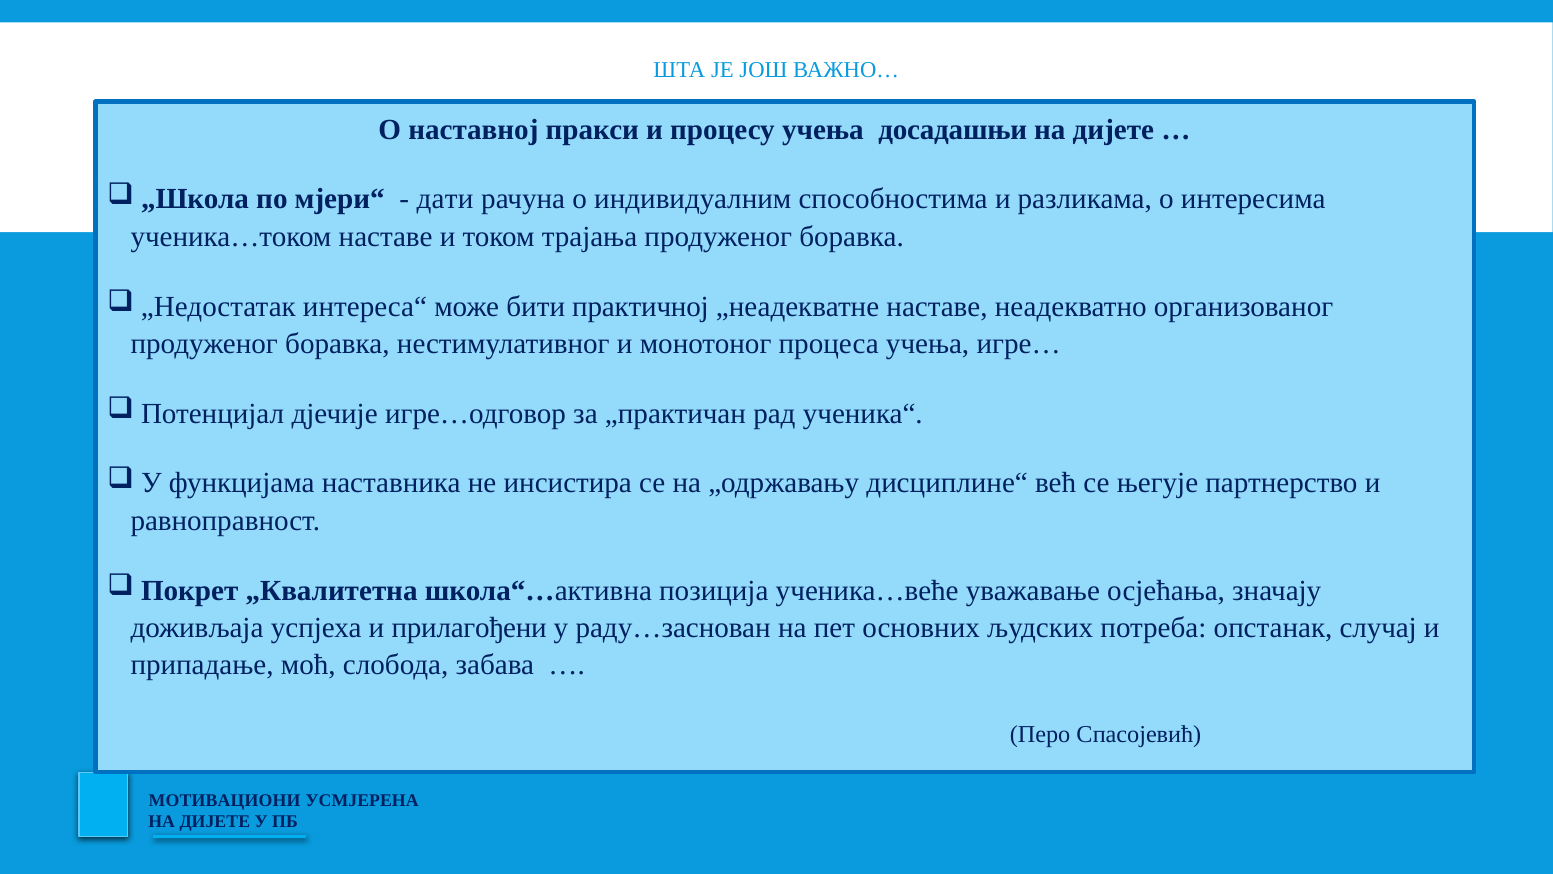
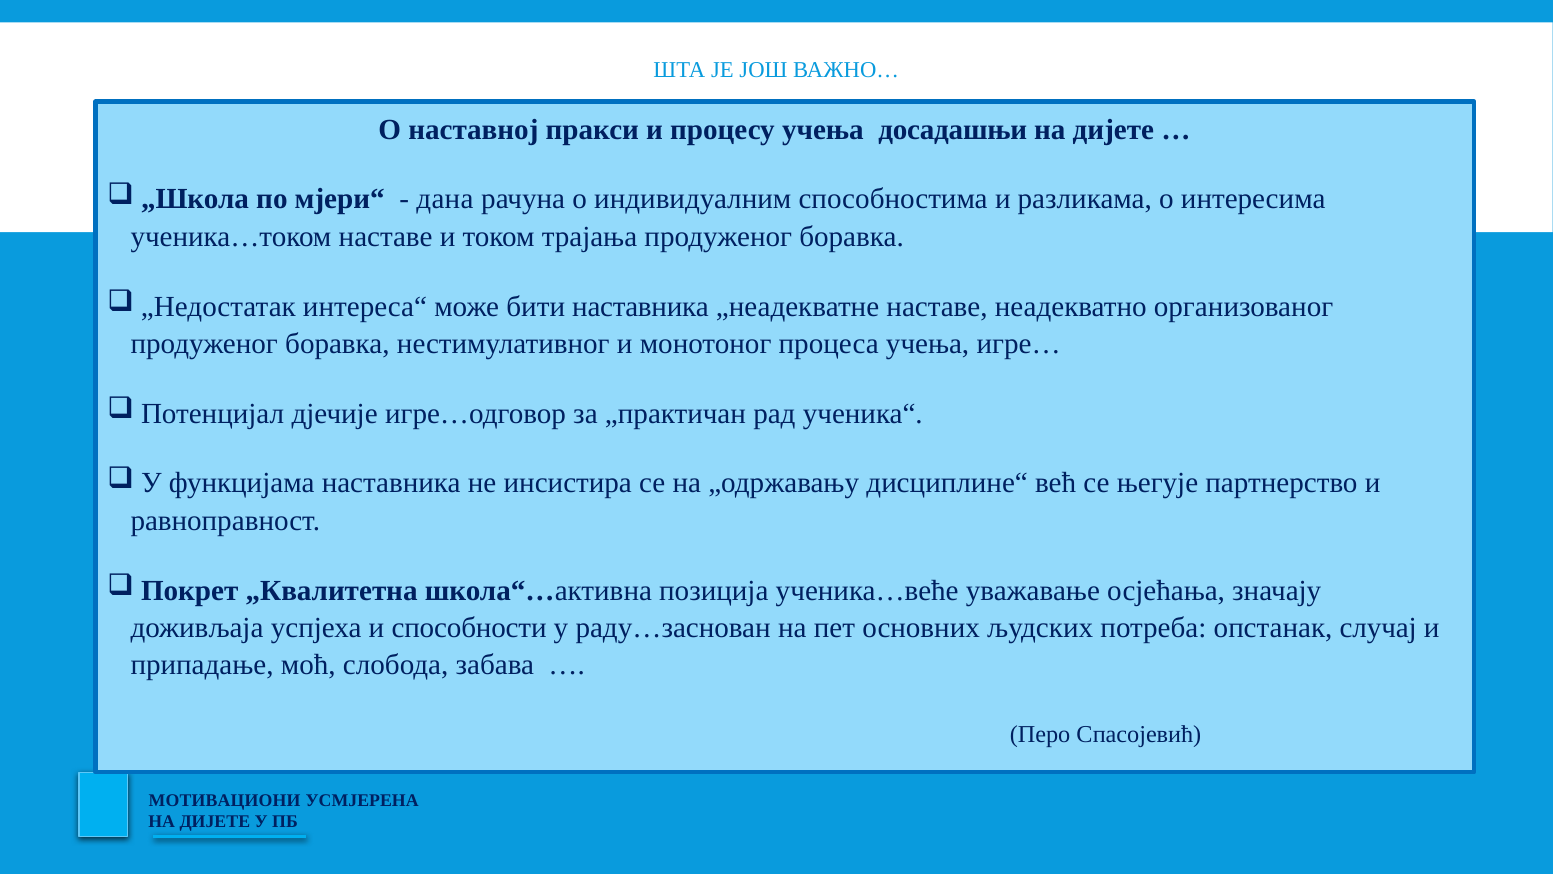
дати: дати -> дана (445, 199)
бити практичној: практичној -> наставника (641, 306)
прилагођени: прилагођени -> способности (469, 628)
